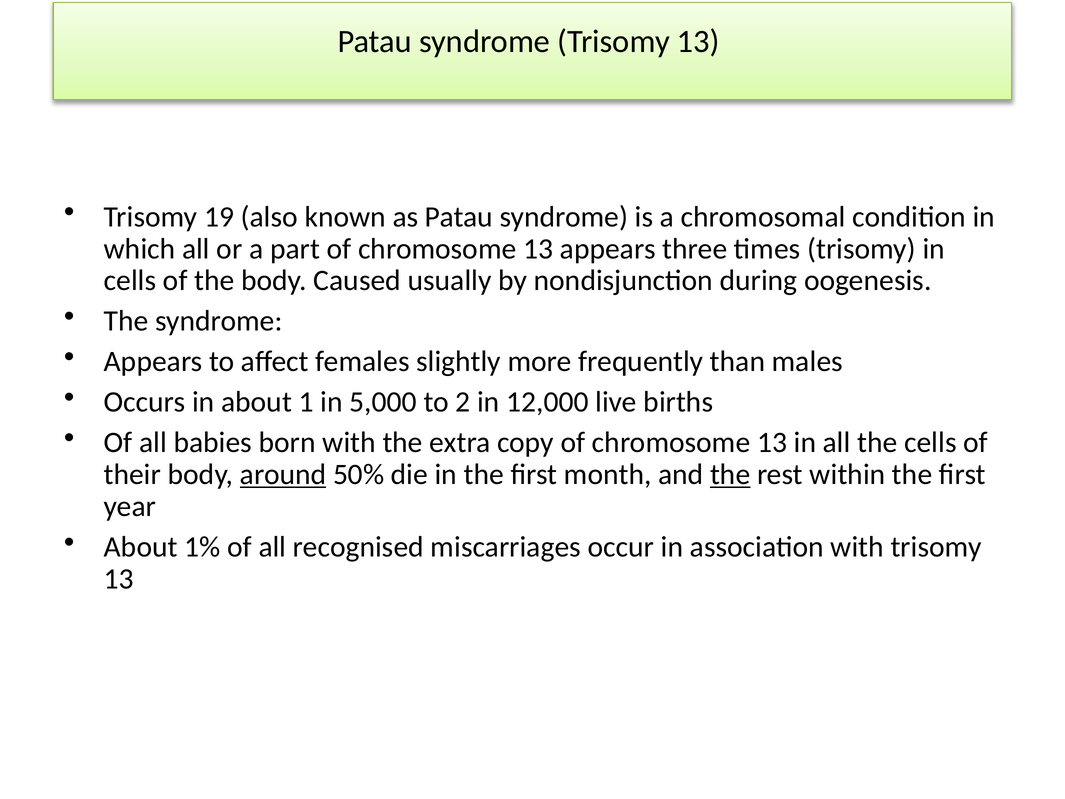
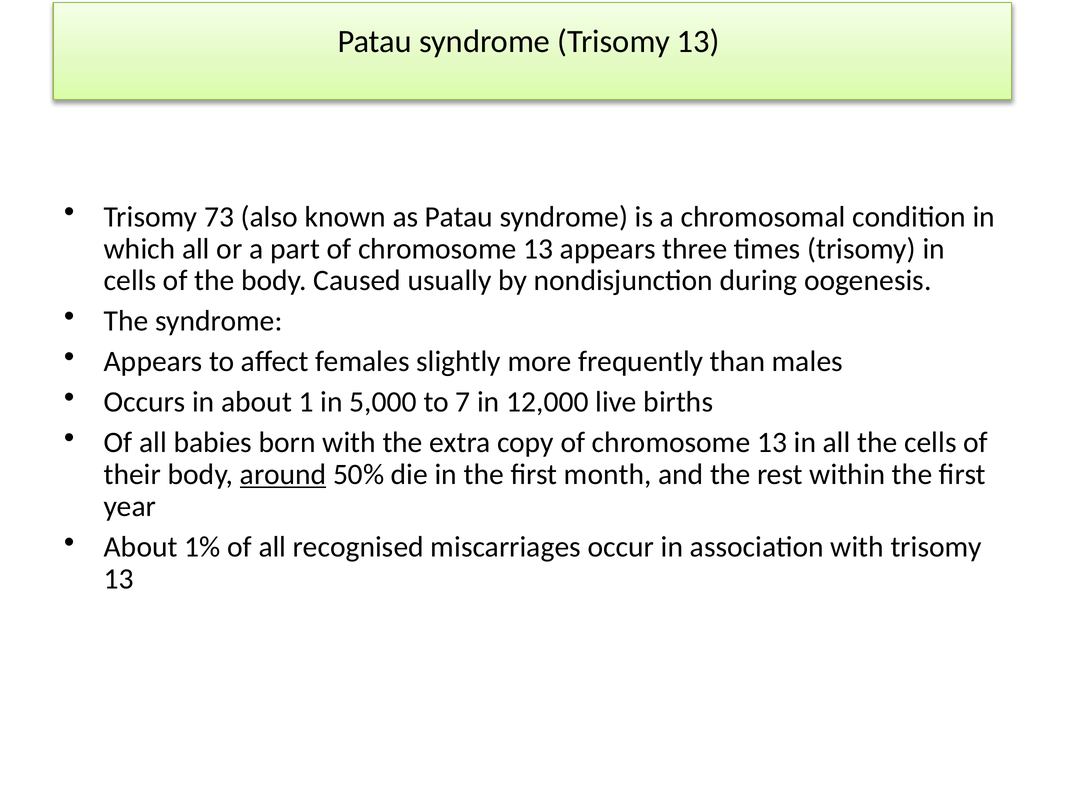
19: 19 -> 73 (219, 217)
2: 2 -> 7 (463, 402)
the underline: present -> none (730, 474)
